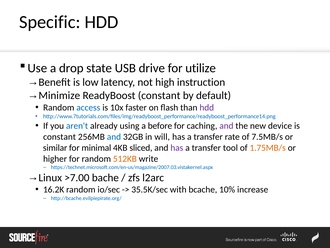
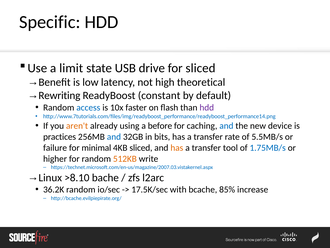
drop: drop -> limit (71, 68)
for utilize: utilize -> sliced (200, 68)
instruction: instruction -> theoretical (201, 82)
Minimize: Minimize -> Rewriting (59, 95)
aren't colour: blue -> orange (77, 125)
and colour: purple -> blue (226, 125)
constant: constant -> practices (60, 136)
will: will -> bits (162, 136)
7.5MB/s: 7.5MB/s -> 5.5MB/s (267, 136)
similar: similar -> failure (55, 147)
has colour: purple -> orange (177, 147)
1.75MB/s colour: orange -> blue (268, 147)
>7.00: >7.00 -> >8.10 (77, 177)
16.2K: 16.2K -> 36.2K (54, 189)
35.5K/sec: 35.5K/sec -> 17.5K/sec (150, 189)
10%: 10% -> 85% (227, 189)
